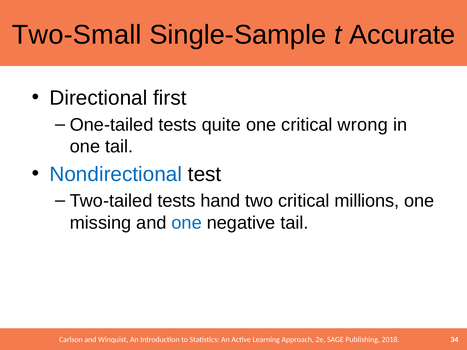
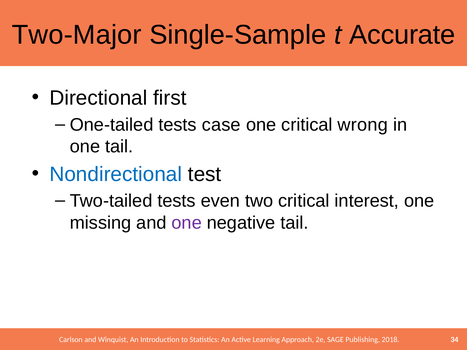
Two-Small: Two-Small -> Two-Major (77, 35)
quite: quite -> case (221, 125)
hand: hand -> even (220, 201)
millions: millions -> interest (367, 201)
one colour: blue -> purple (187, 223)
